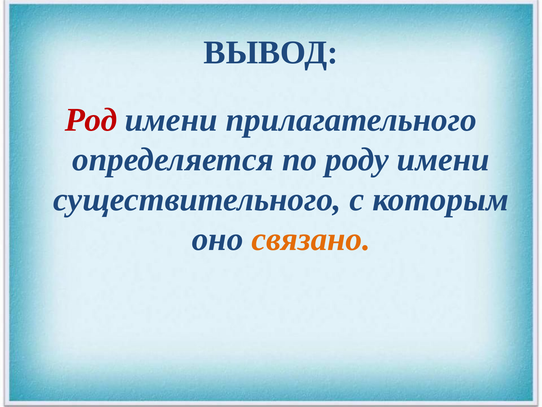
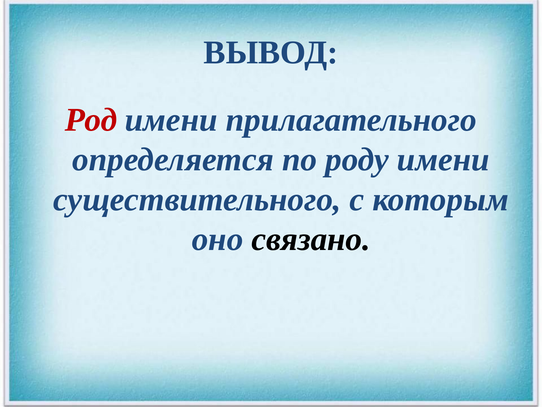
связано colour: orange -> black (311, 239)
